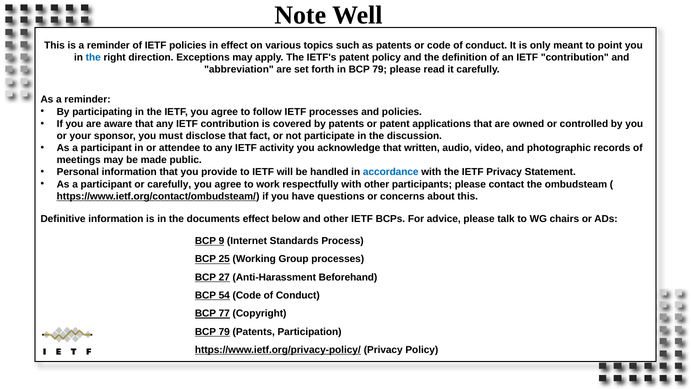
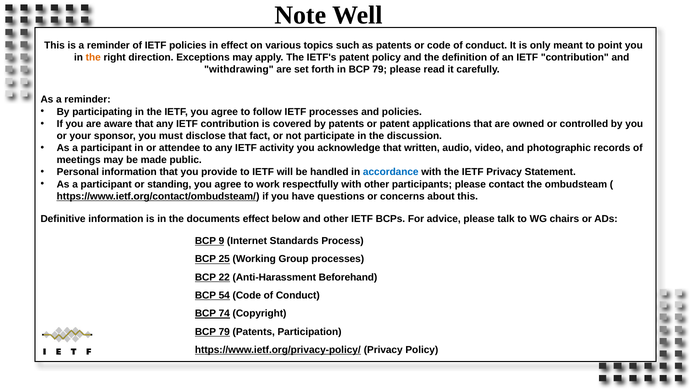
the colour: blue -> orange (93, 57)
abbreviation: abbreviation -> withdrawing (239, 69)
or carefully: carefully -> standing (169, 184)
27: 27 -> 22 (224, 277)
77: 77 -> 74 (224, 313)
